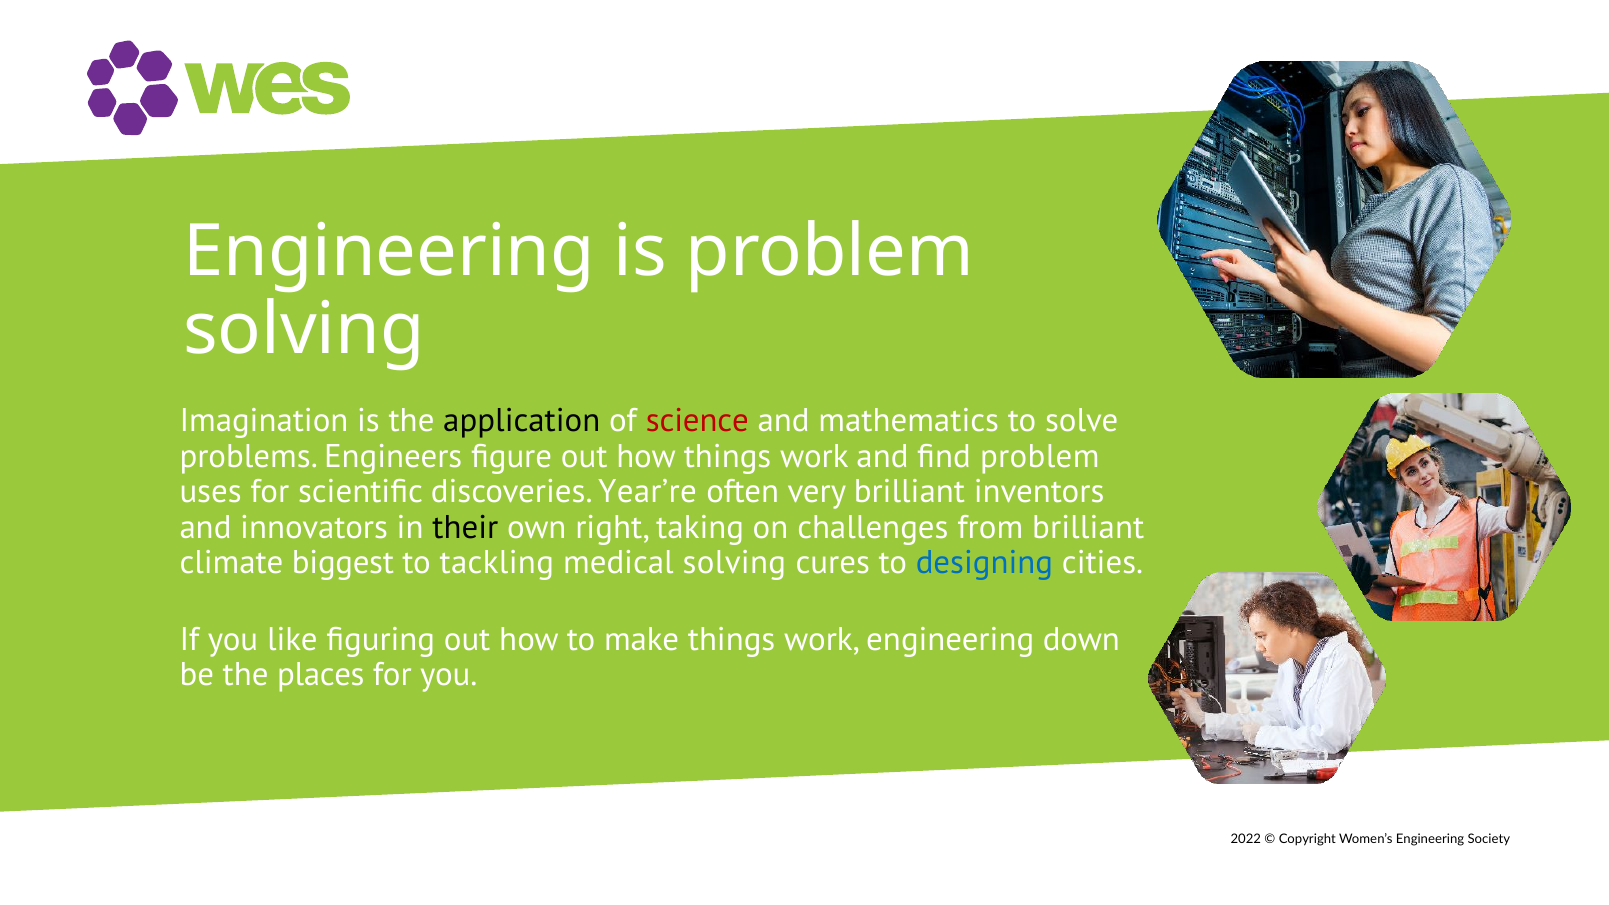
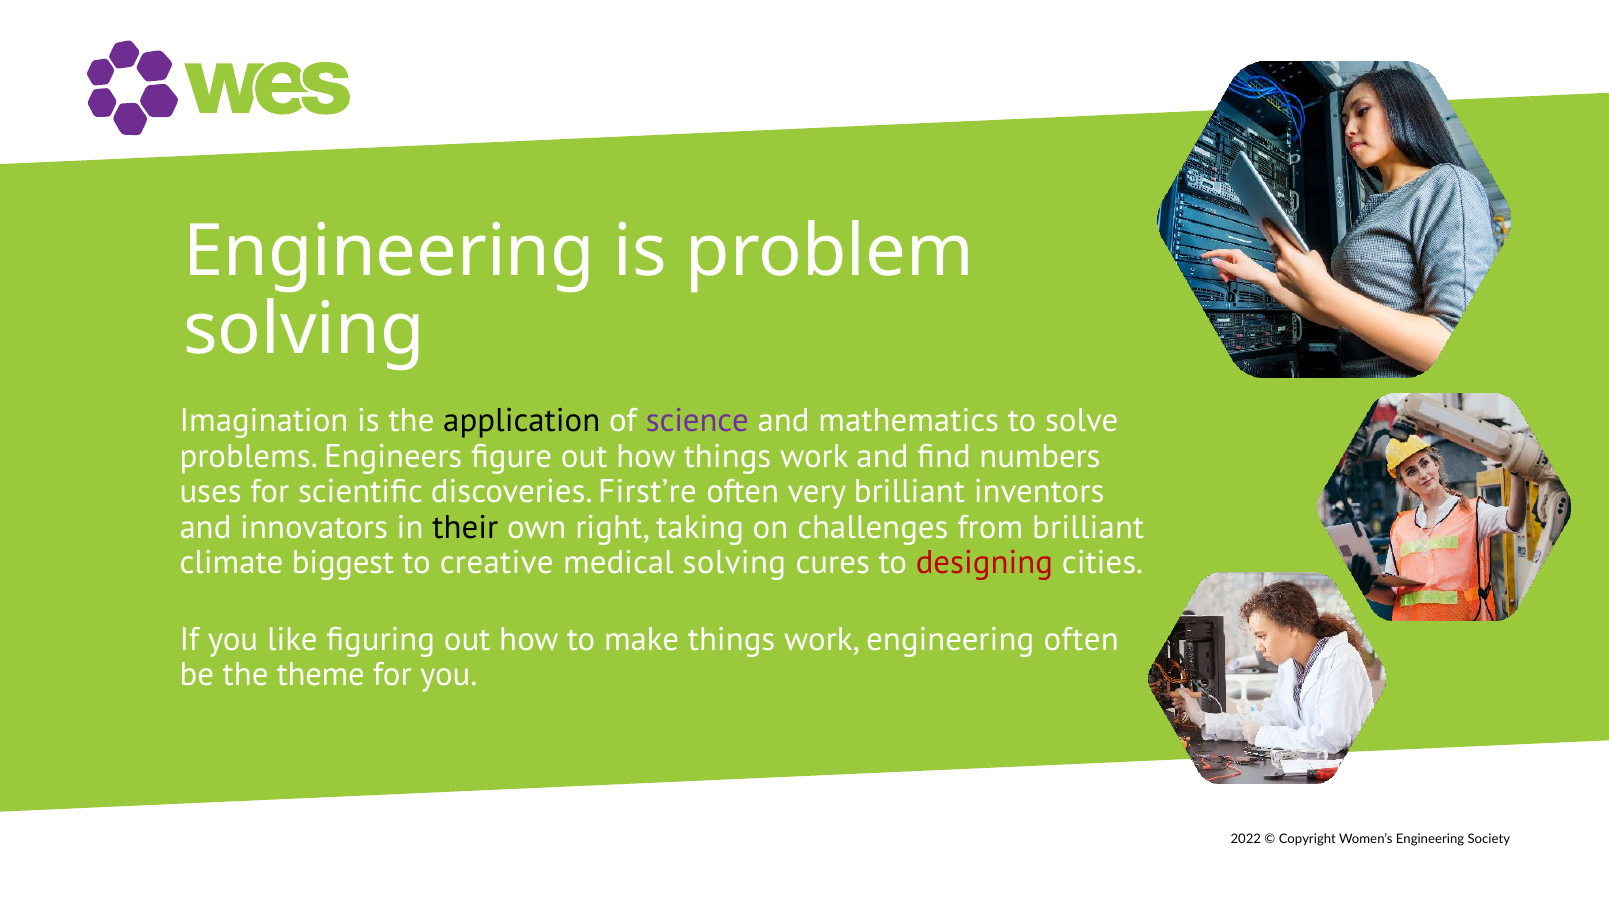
science colour: red -> purple (697, 421)
find problem: problem -> numbers (1040, 456)
Year’re: Year’re -> First’re (647, 492)
tackling: tackling -> creative (497, 563)
designing colour: blue -> red (984, 563)
engineering down: down -> often (1081, 639)
places: places -> theme (321, 675)
